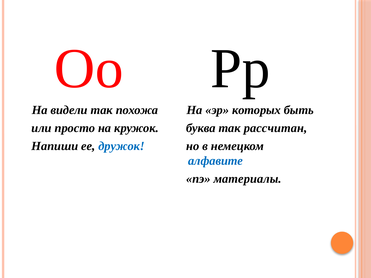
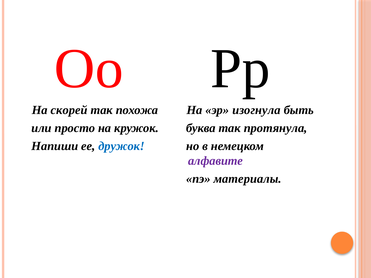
видели: видели -> скорей (69, 110)
которых: которых -> изогнула (256, 110)
рассчитан: рассчитан -> протянула (276, 128)
алфавите colour: blue -> purple (215, 161)
